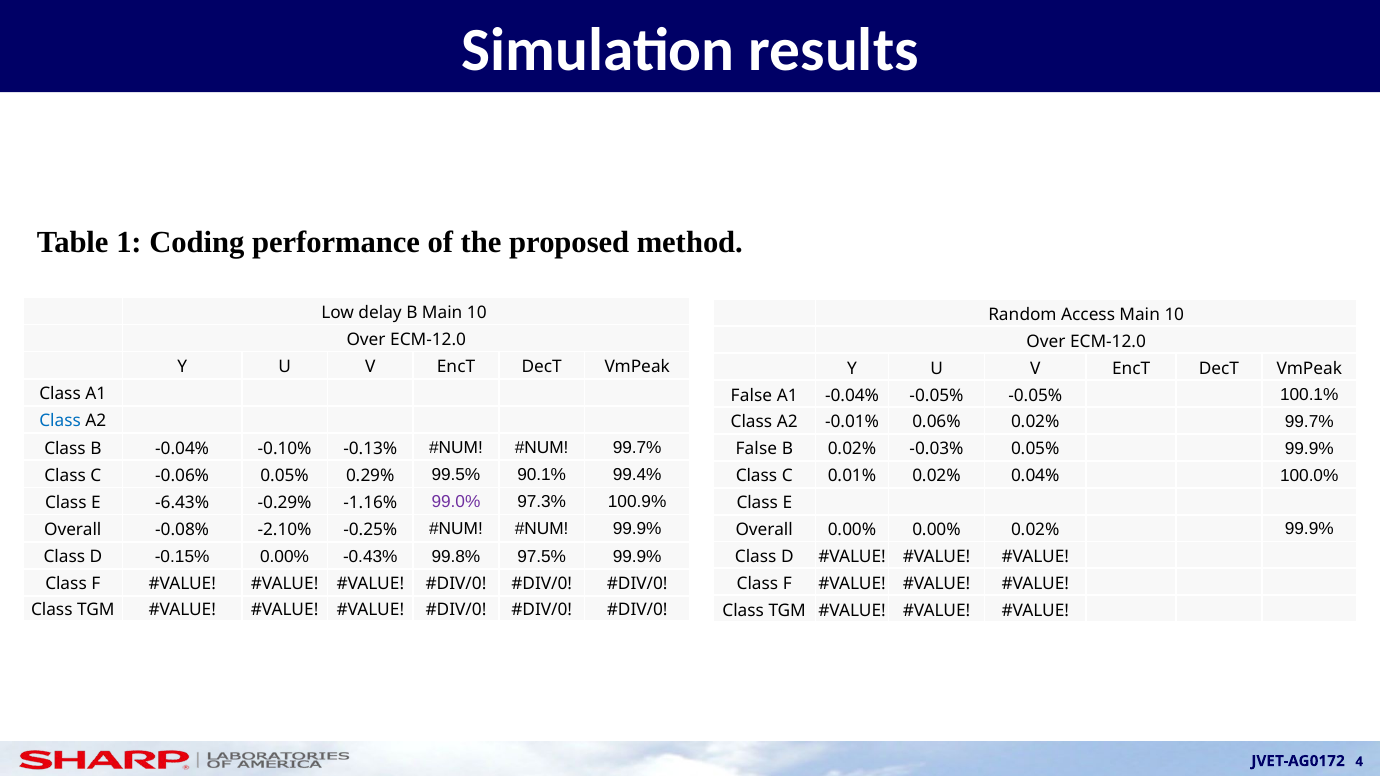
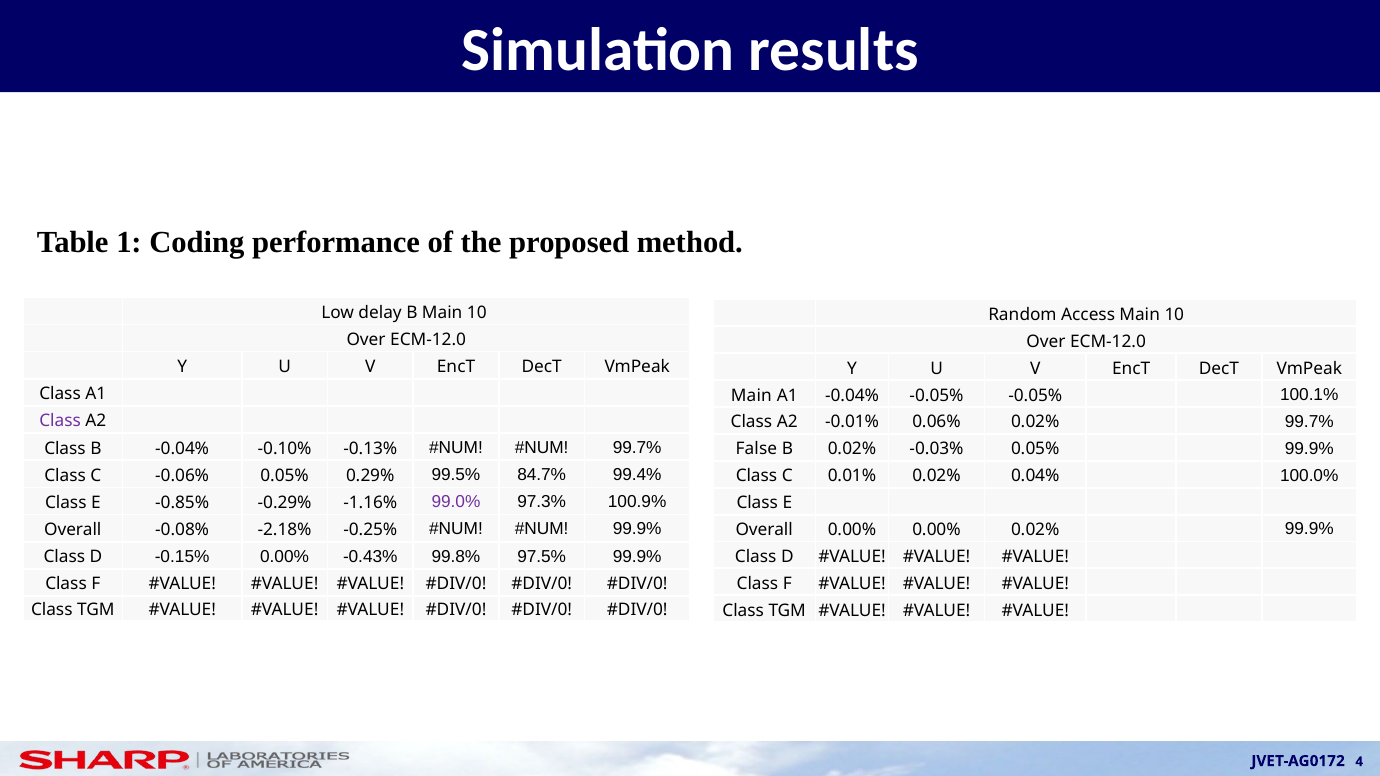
False: False -> Main (751, 395)
Class colour: blue -> purple (60, 421)
90.1%: 90.1% -> 84.7% (542, 475)
-6.43%: -6.43% -> -0.85% (182, 503)
-2.10%: -2.10% -> -2.18% (285, 530)
